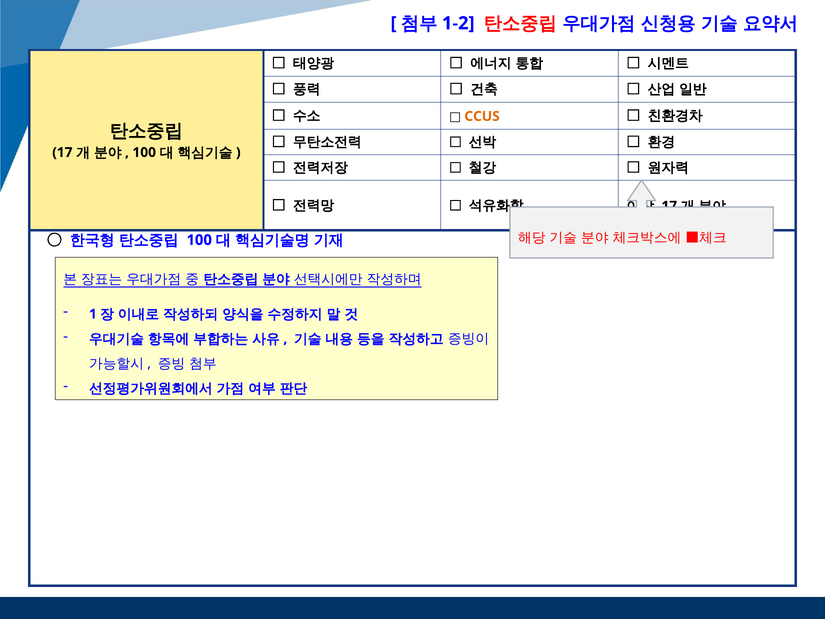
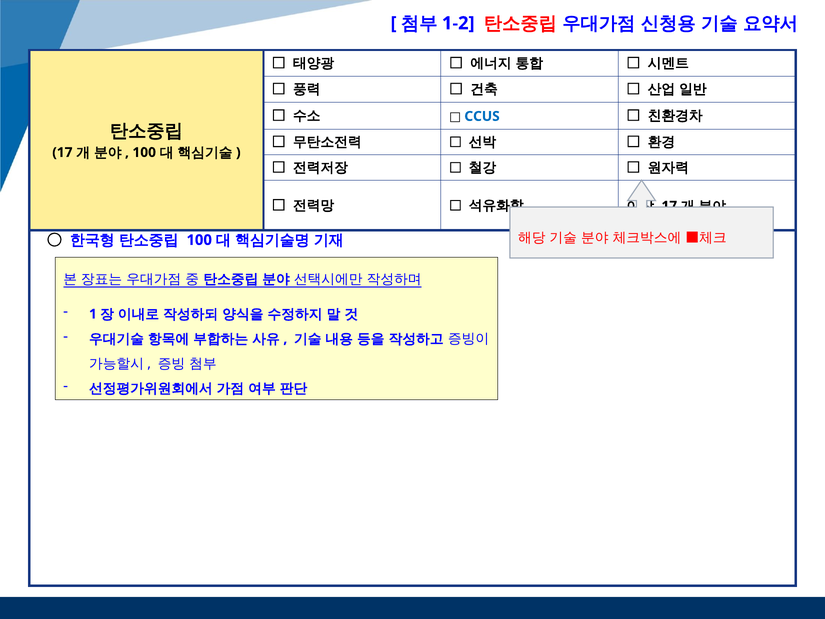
CCUS colour: orange -> blue (482, 116)
